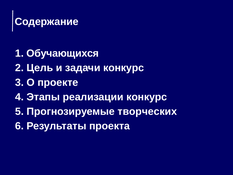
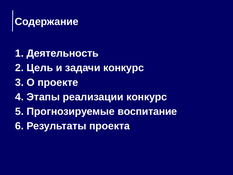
Обучающихся: Обучающихся -> Деятельность (63, 53)
творческих: творческих -> воспитание (147, 111)
